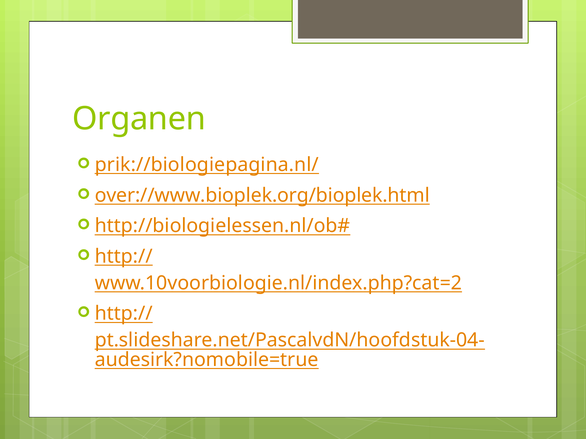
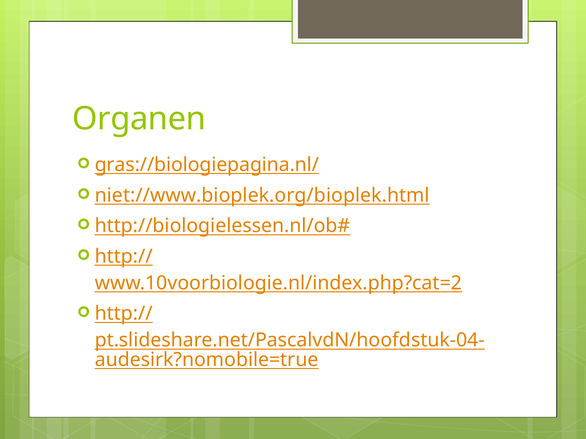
prik://biologiepagina.nl/: prik://biologiepagina.nl/ -> gras://biologiepagina.nl/ (207, 165)
over://www.bioplek.org/bioplek.html: over://www.bioplek.org/bioplek.html -> niet://www.bioplek.org/bioplek.html (262, 196)
